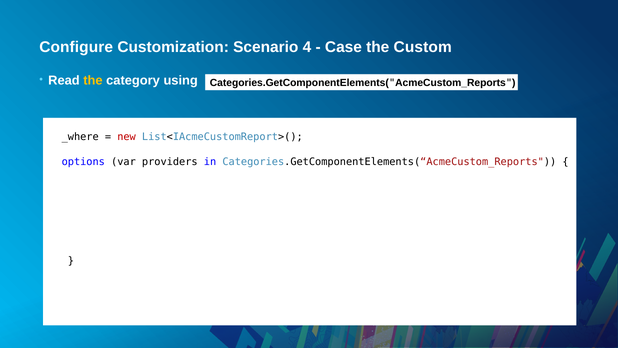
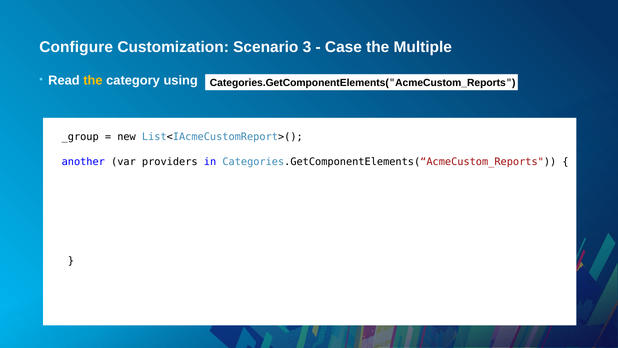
4: 4 -> 3 (307, 47)
Custom: Custom -> Multiple (423, 47)
_where: _where -> _group (80, 137)
new colour: red -> black (127, 137)
options: options -> another (83, 162)
